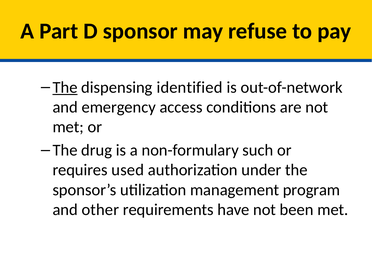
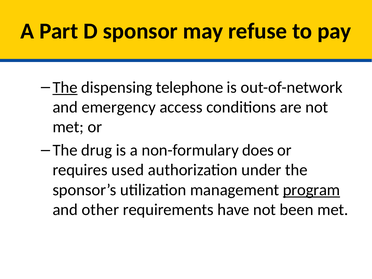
identified: identified -> telephone (190, 87)
such: such -> does (258, 150)
program underline: none -> present (312, 190)
